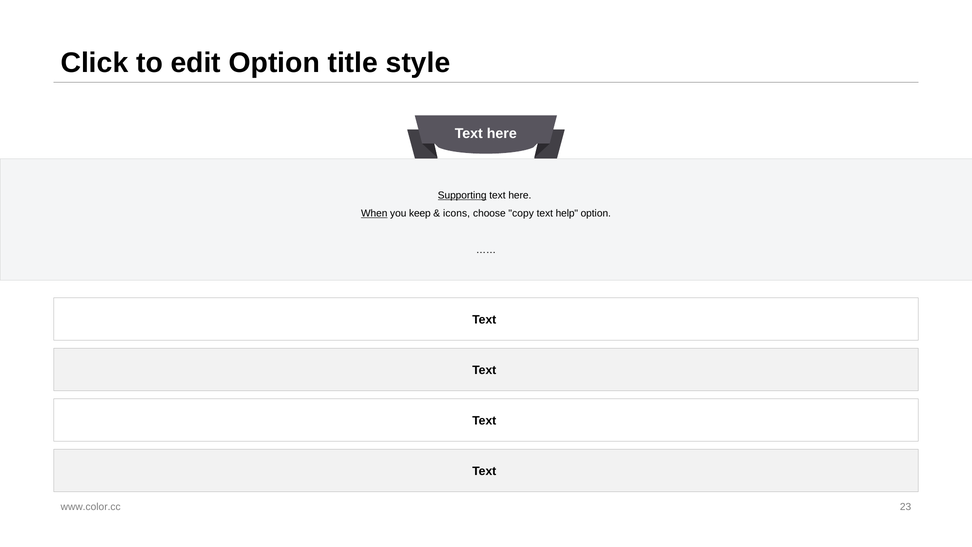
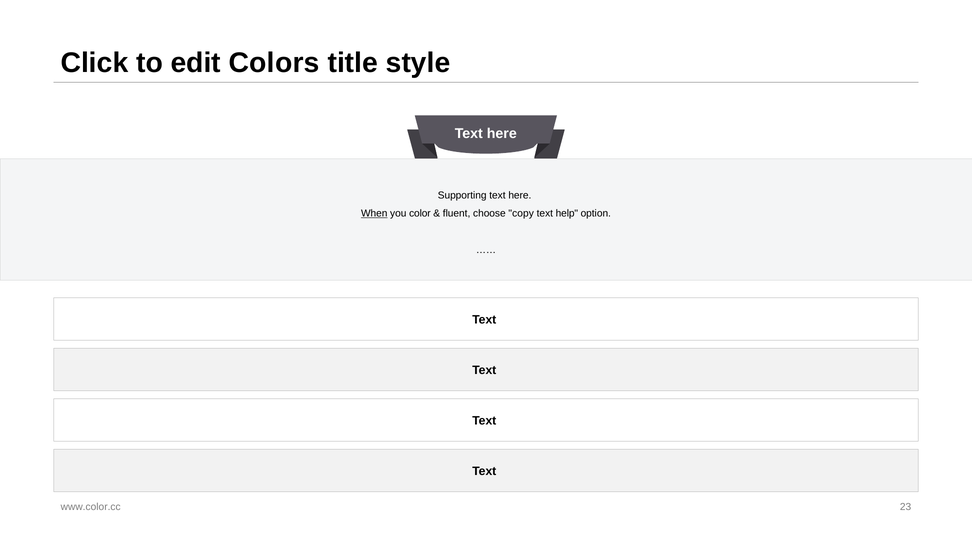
edit Option: Option -> Colors (274, 63)
Supporting underline: present -> none (462, 195)
keep: keep -> color (420, 213)
icons: icons -> fluent (457, 213)
